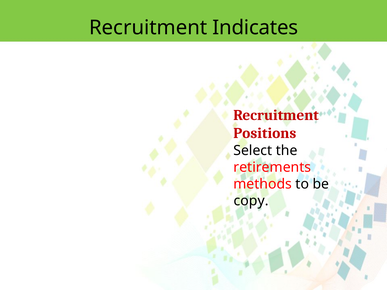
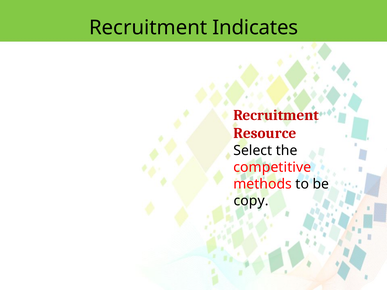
Positions: Positions -> Resource (265, 133)
retirements: retirements -> competitive (272, 167)
